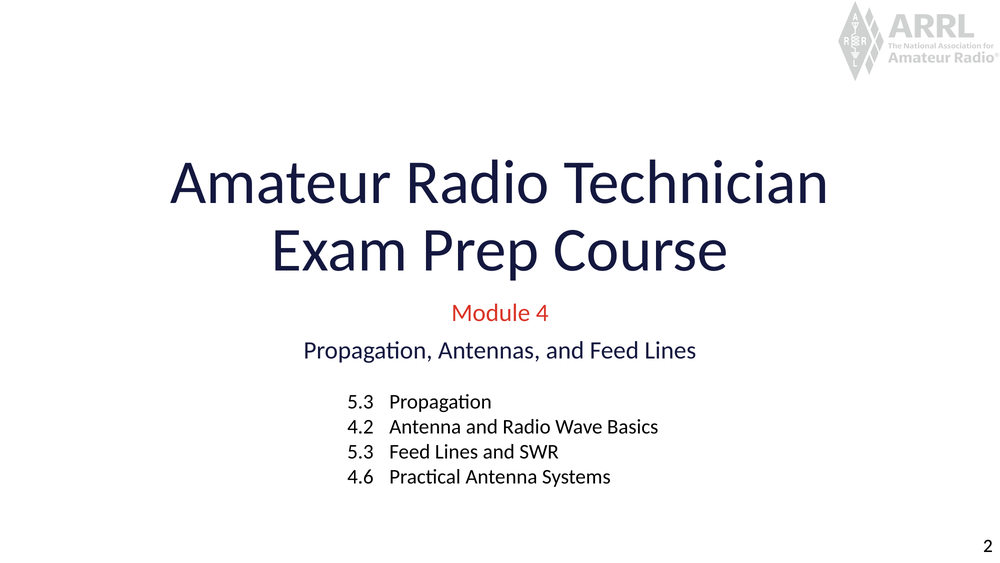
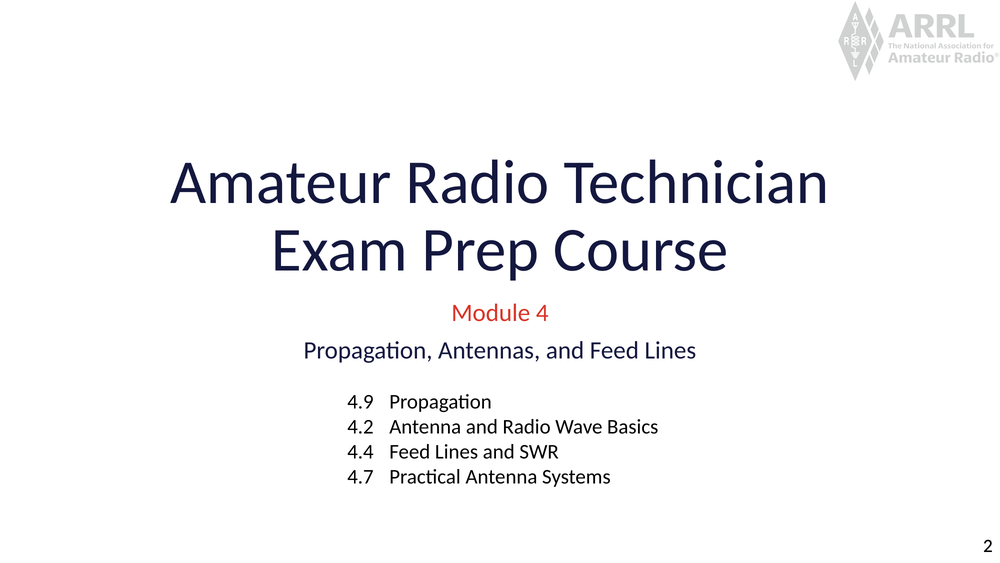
5.3: 5.3 -> 4.9 (360, 401)
5.3: 5.3 -> 4.4 (360, 451)
4.6: 4.6 -> 4.7 (360, 476)
